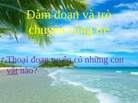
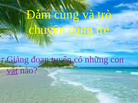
Đàm đoạn: đoạn -> cùng (67, 15)
cùng underline: none -> present (81, 30)
Thoại: Thoại -> Giảng (18, 60)
